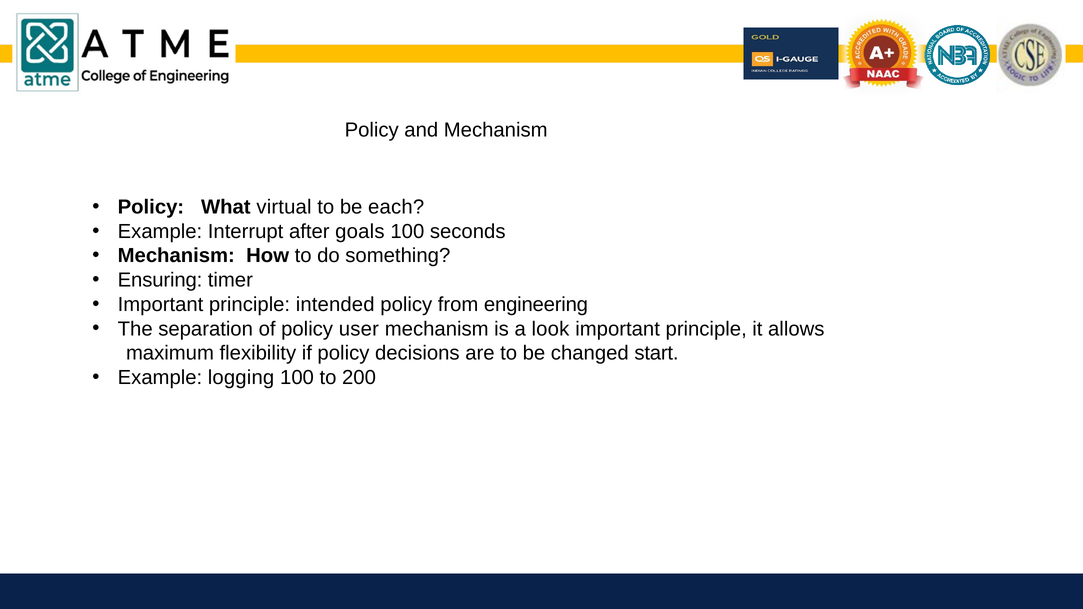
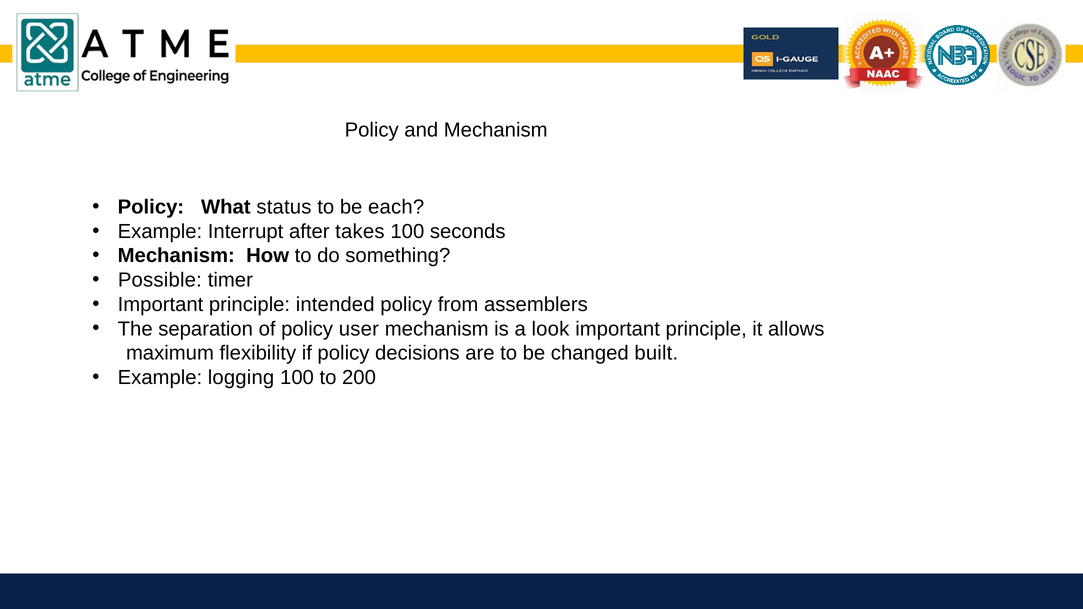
virtual: virtual -> status (284, 207)
goals: goals -> takes (360, 231)
Ensuring: Ensuring -> Possible (160, 280)
engineering: engineering -> assemblers (536, 305)
start: start -> built (656, 353)
